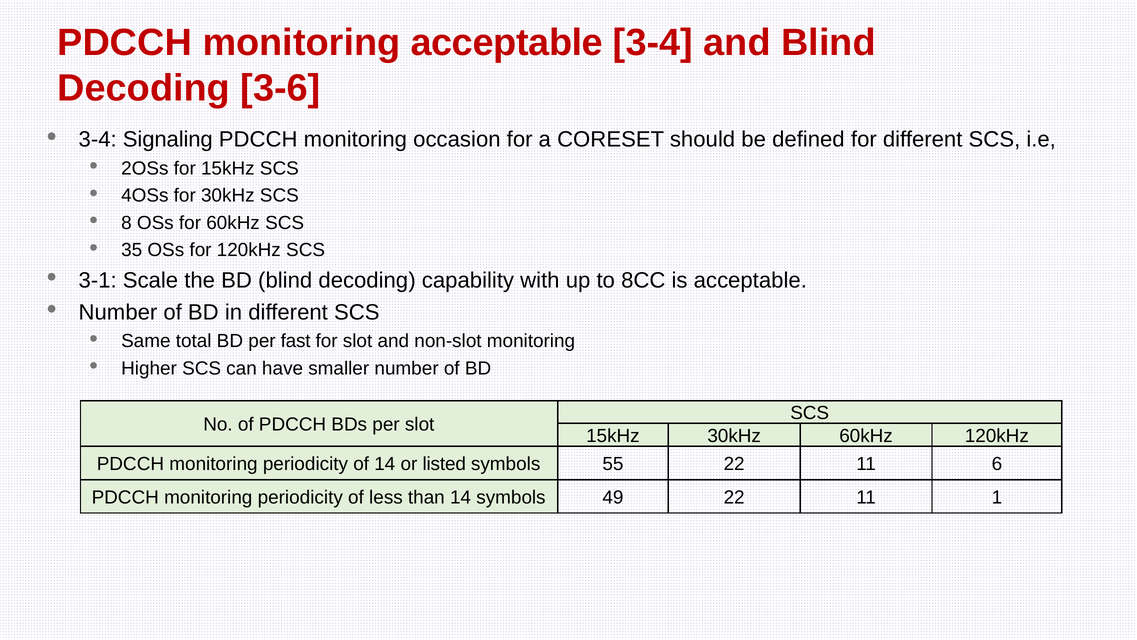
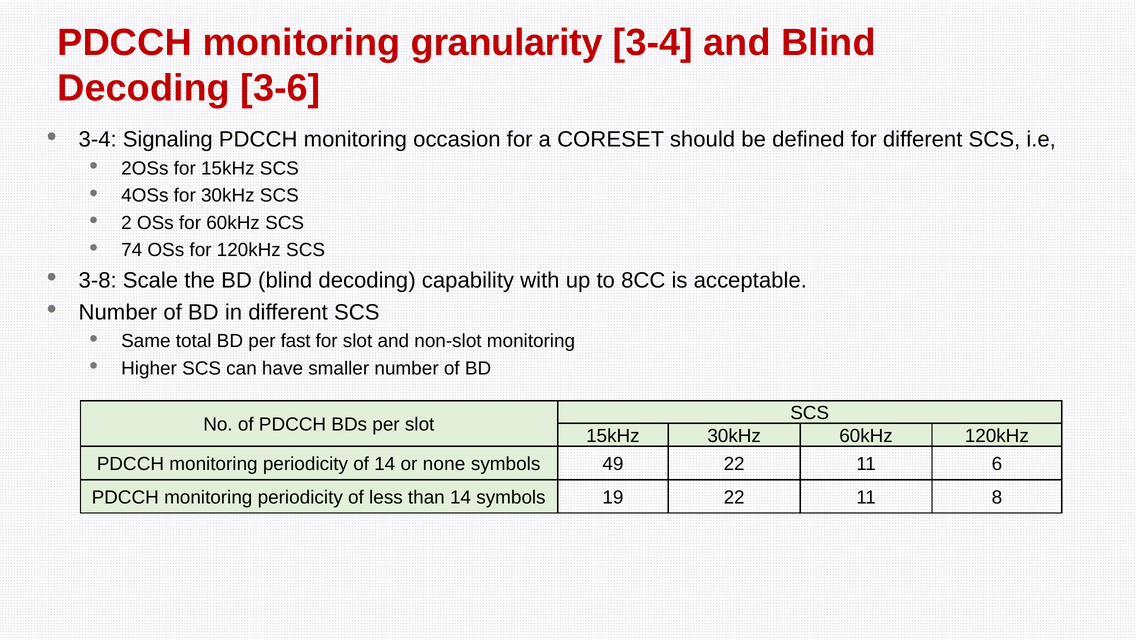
monitoring acceptable: acceptable -> granularity (507, 43)
8: 8 -> 2 (126, 223)
35: 35 -> 74 (132, 250)
3-1: 3-1 -> 3-8 (98, 280)
listed: listed -> none (444, 464)
55: 55 -> 49 (613, 464)
49: 49 -> 19 (613, 497)
1: 1 -> 8 (997, 497)
